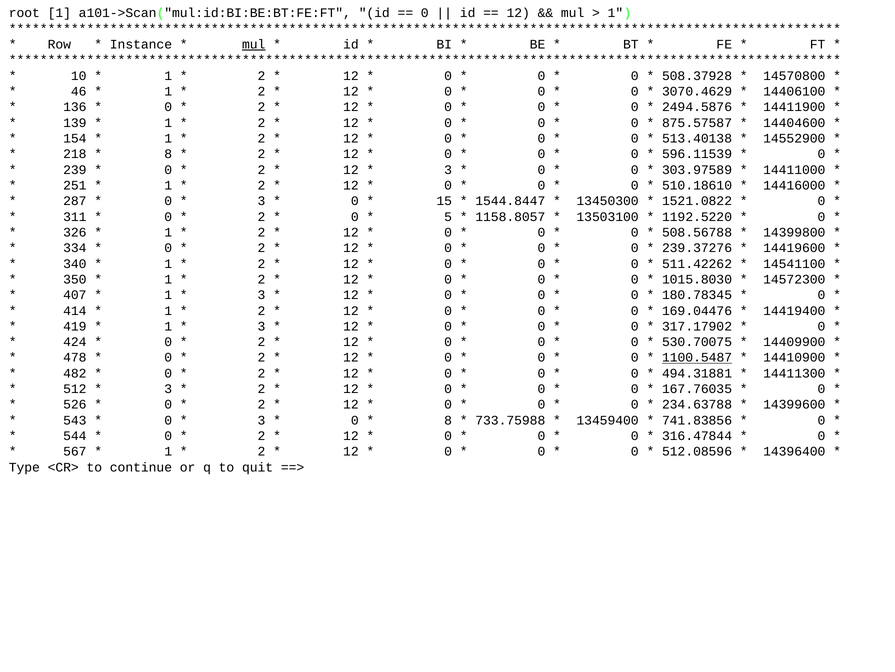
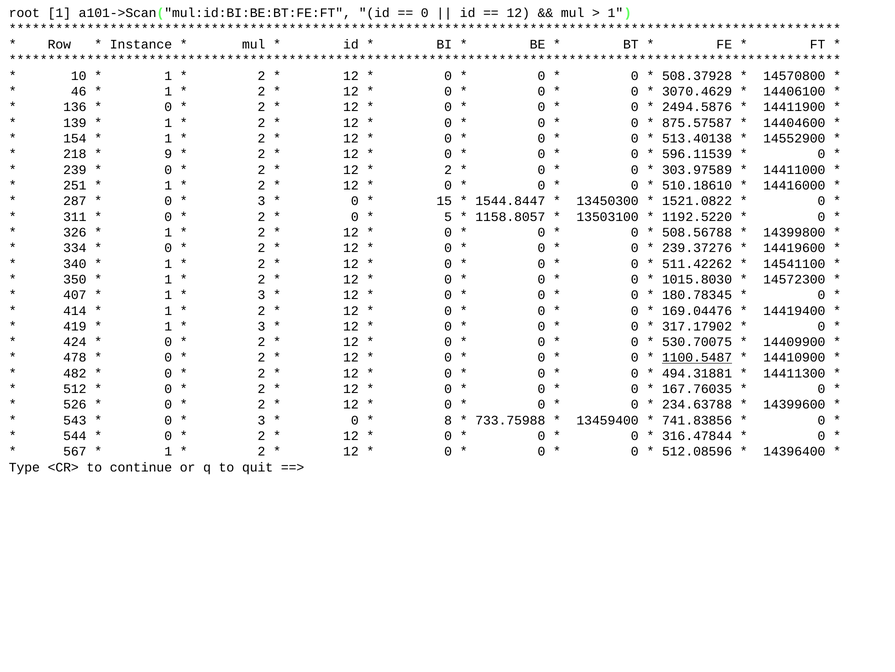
mul underline: present -> none (254, 44)
8: 8 -> 9 (168, 154)
3: 3 -> 2 (448, 170)
3: 3 -> 0 (168, 389)
